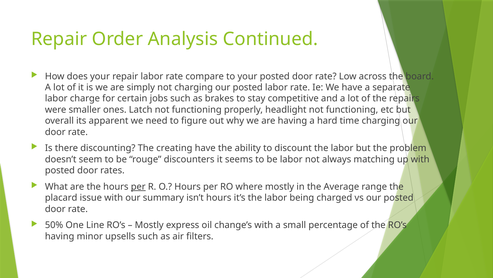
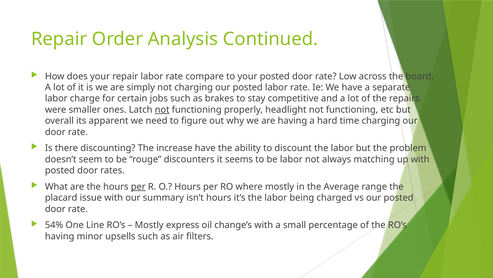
not underline: none -> present (162, 109)
creating: creating -> increase (174, 148)
50%: 50% -> 54% (54, 225)
